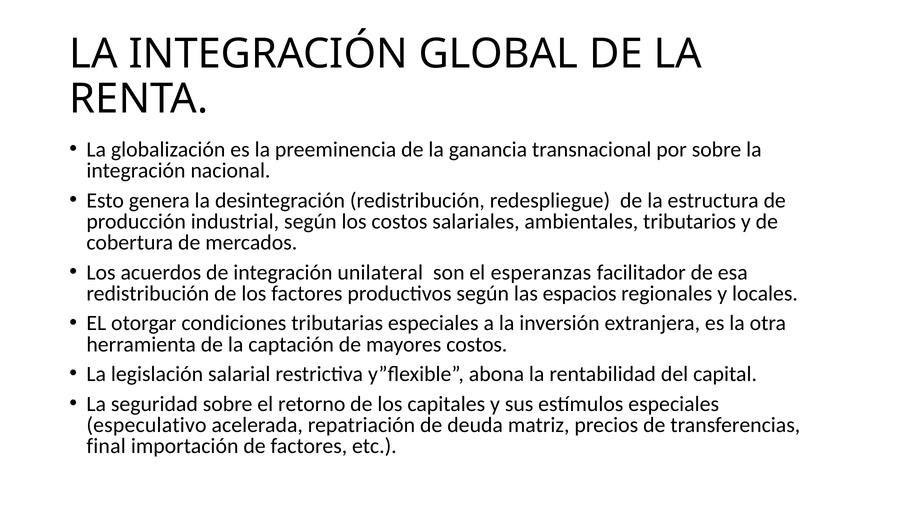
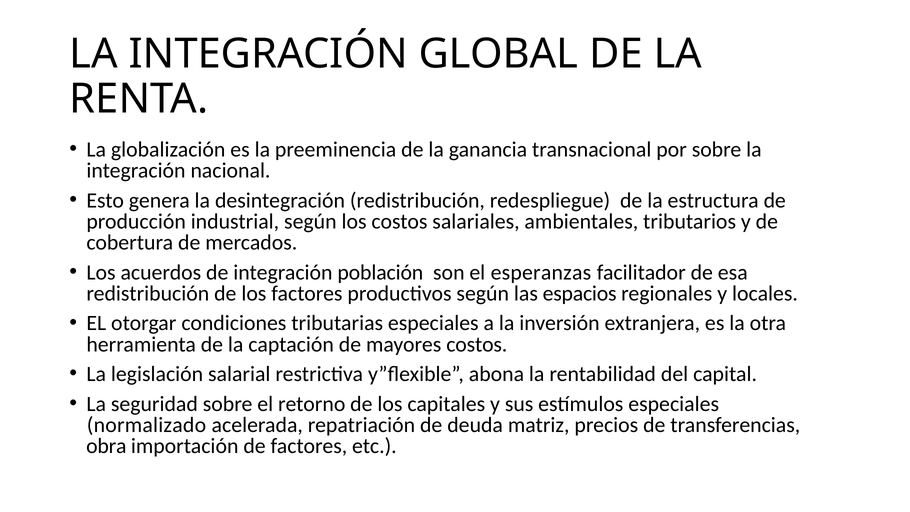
unilateral: unilateral -> población (380, 272)
especulativo: especulativo -> normalizado (146, 425)
final: final -> obra (106, 446)
